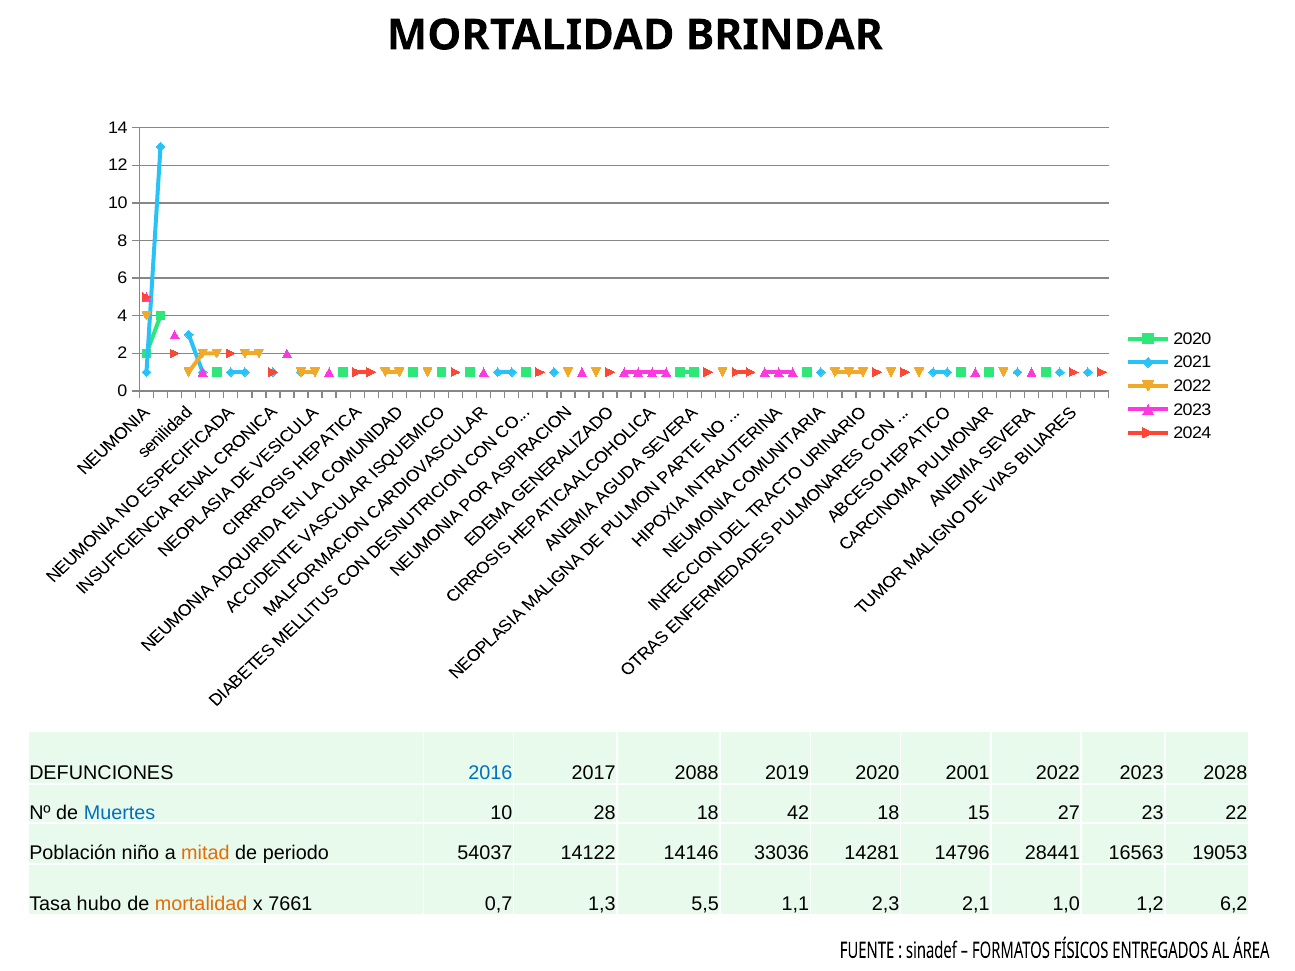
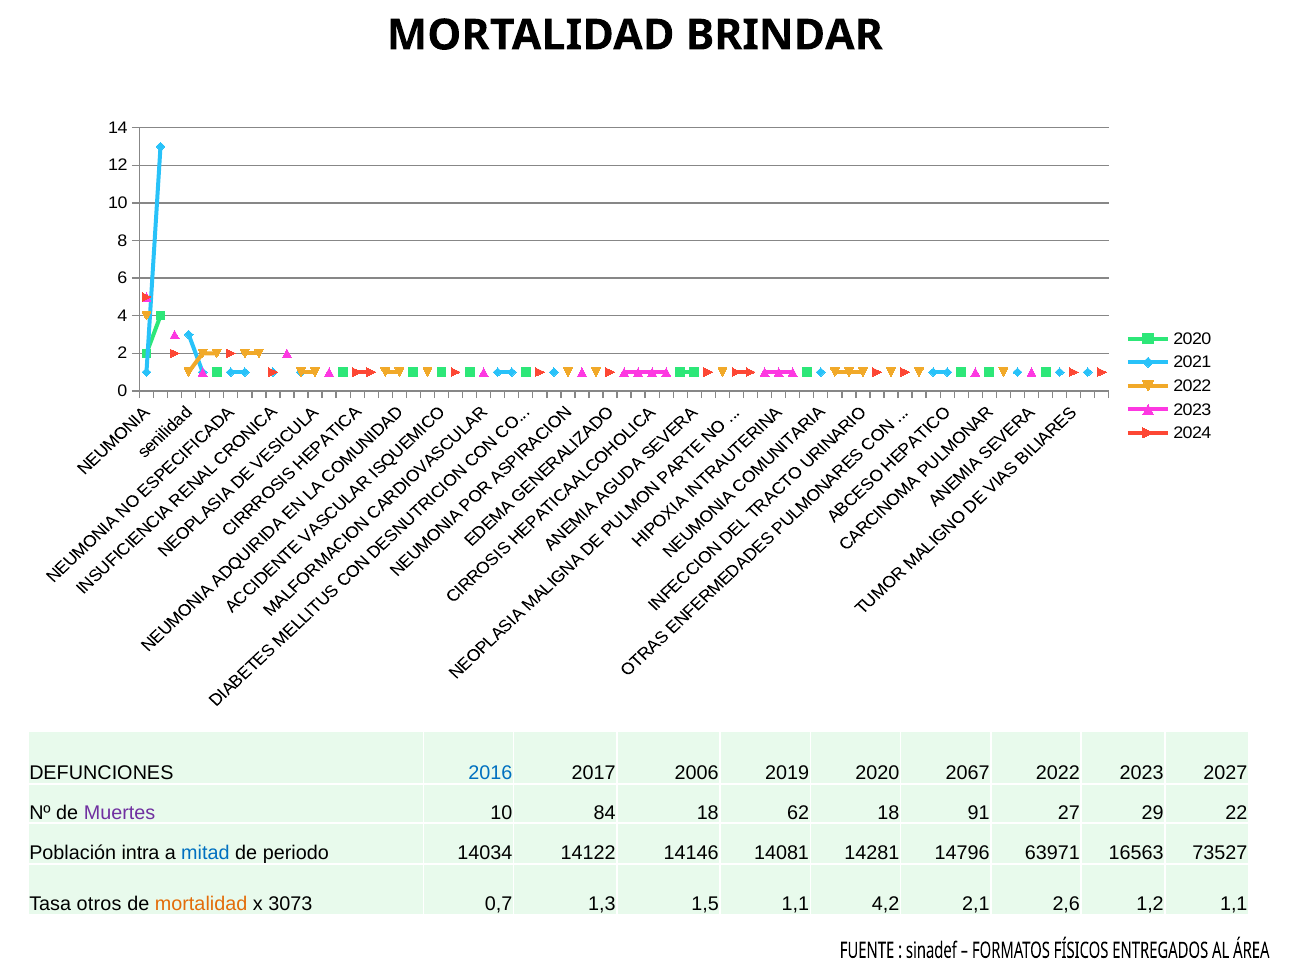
2088: 2088 -> 2006 (697, 774)
2001: 2001 -> 2067 (968, 774)
2028: 2028 -> 2027 (1225, 774)
Muertes colour: blue -> purple (120, 813)
28: 28 -> 84 (605, 813)
42: 42 -> 62 (798, 813)
15: 15 -> 91 (979, 813)
23: 23 -> 29 (1153, 813)
niño: niño -> intra (141, 854)
mitad colour: orange -> blue (205, 854)
54037: 54037 -> 14034 (485, 854)
33036: 33036 -> 14081 (782, 854)
28441: 28441 -> 63971 (1052, 854)
19053: 19053 -> 73527 (1220, 854)
hubo: hubo -> otros (99, 905)
7661: 7661 -> 3073 (290, 905)
5,5: 5,5 -> 1,5 (705, 905)
2,3: 2,3 -> 4,2 (886, 905)
1,0: 1,0 -> 2,6 (1066, 905)
1,2 6,2: 6,2 -> 1,1 (1234, 905)
